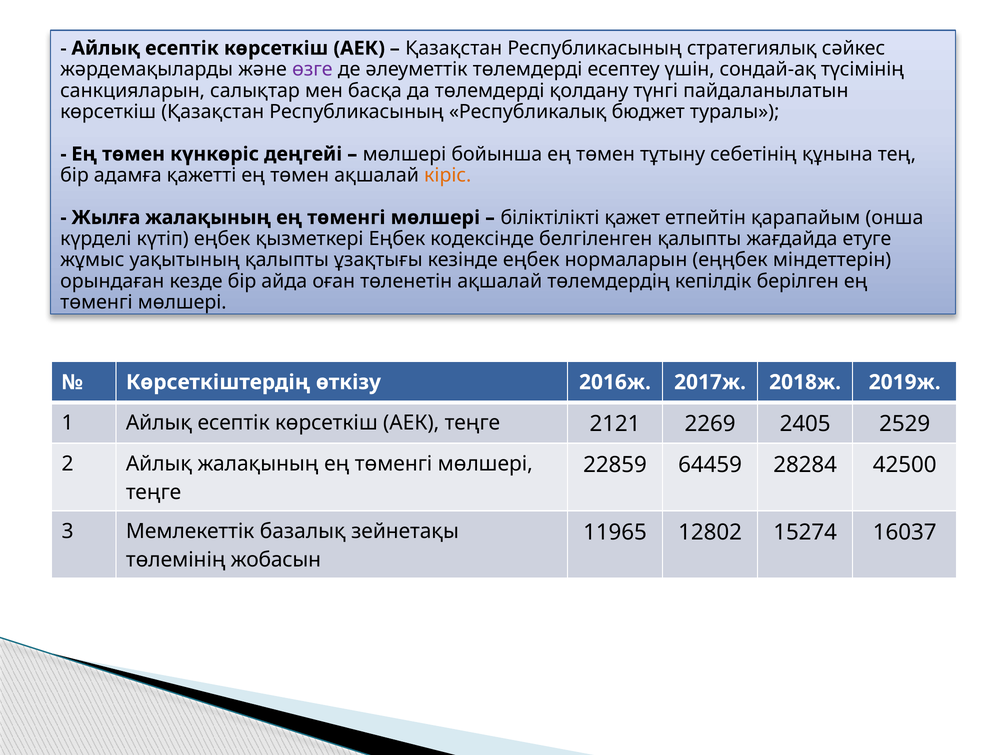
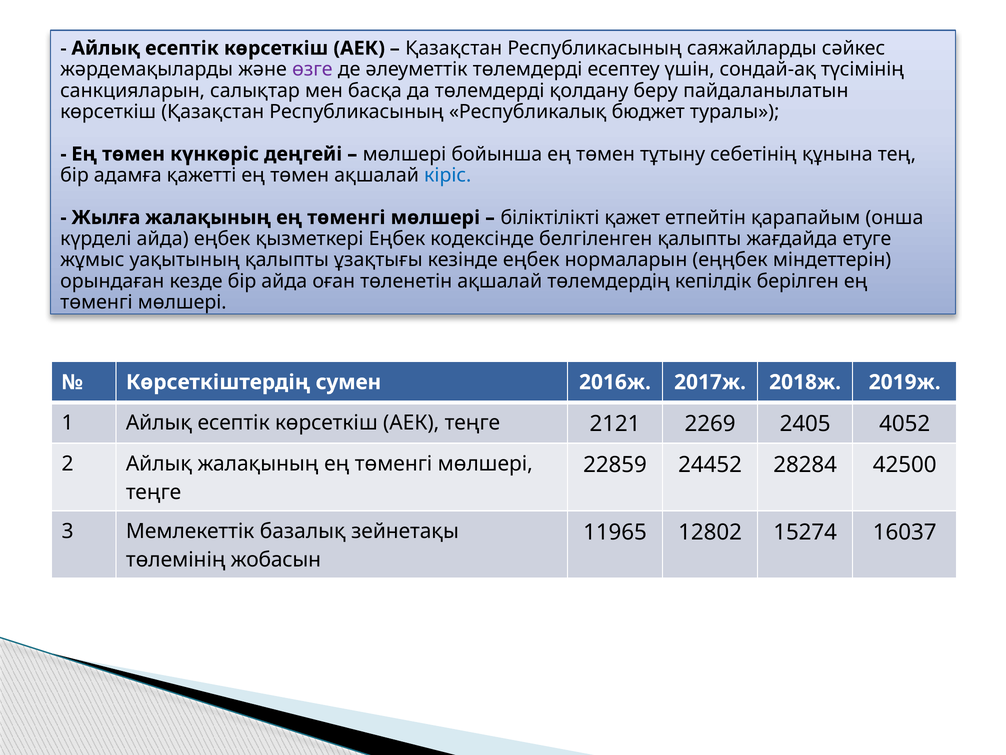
стратегиялық: стратегиялық -> саяжайларды (752, 48)
түнгі: түнгі -> беру (656, 91)
кіріс colour: orange -> blue (448, 175)
күрделі күтіп: күтіп -> айда (163, 239)
өткізу: өткізу -> сумен (348, 382)
2529: 2529 -> 4052 (905, 424)
64459: 64459 -> 24452 (710, 464)
